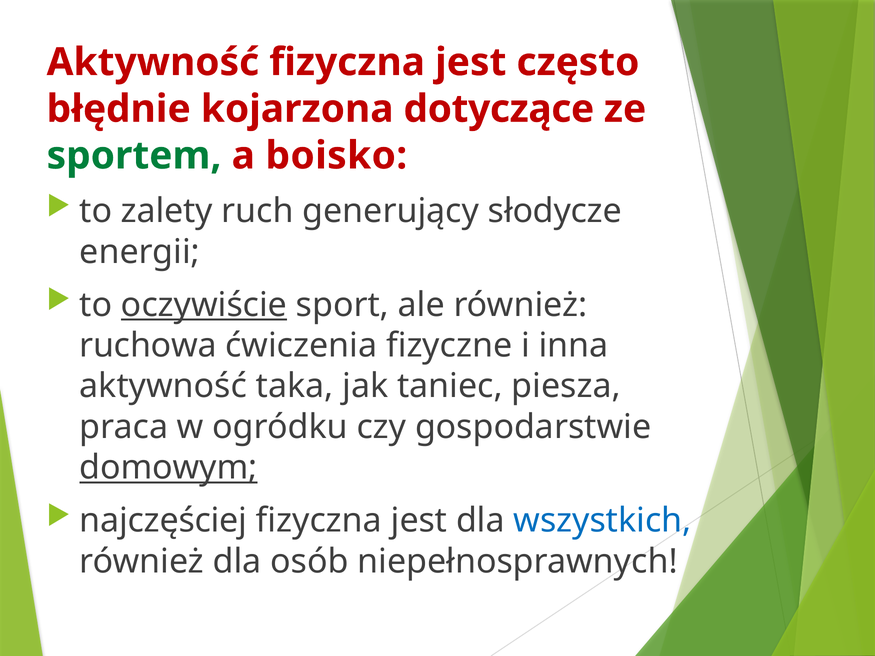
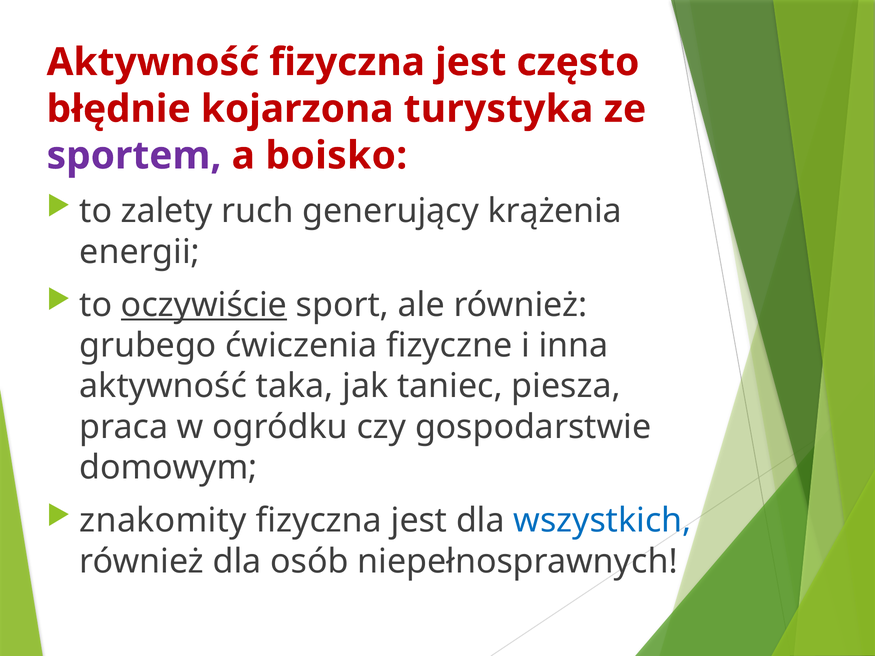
dotyczące: dotyczące -> turystyka (499, 109)
sportem colour: green -> purple (134, 156)
słodycze: słodycze -> krążenia (555, 211)
ruchowa: ruchowa -> grubego (148, 346)
domowym underline: present -> none (168, 468)
najczęściej: najczęściej -> znakomity (163, 521)
